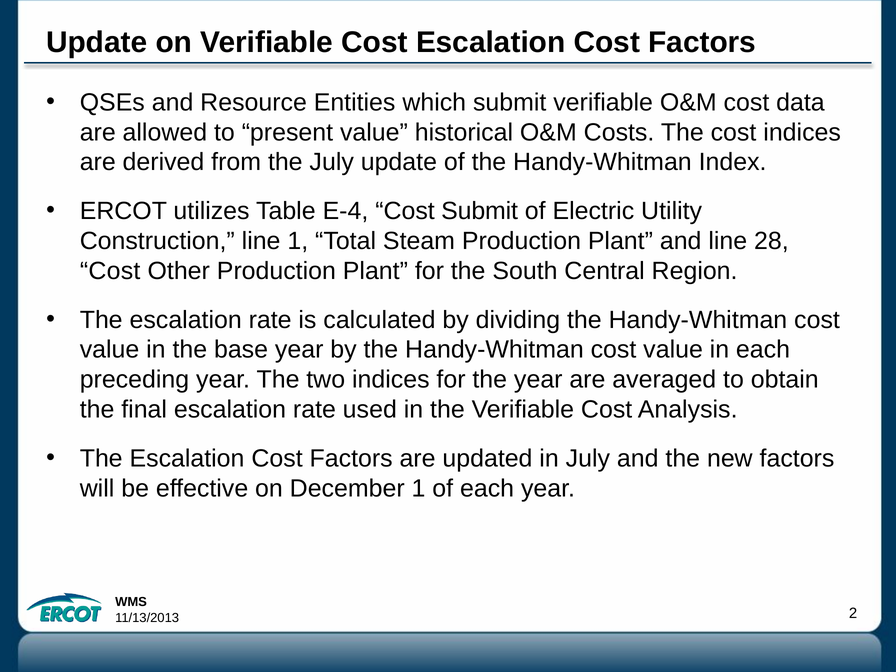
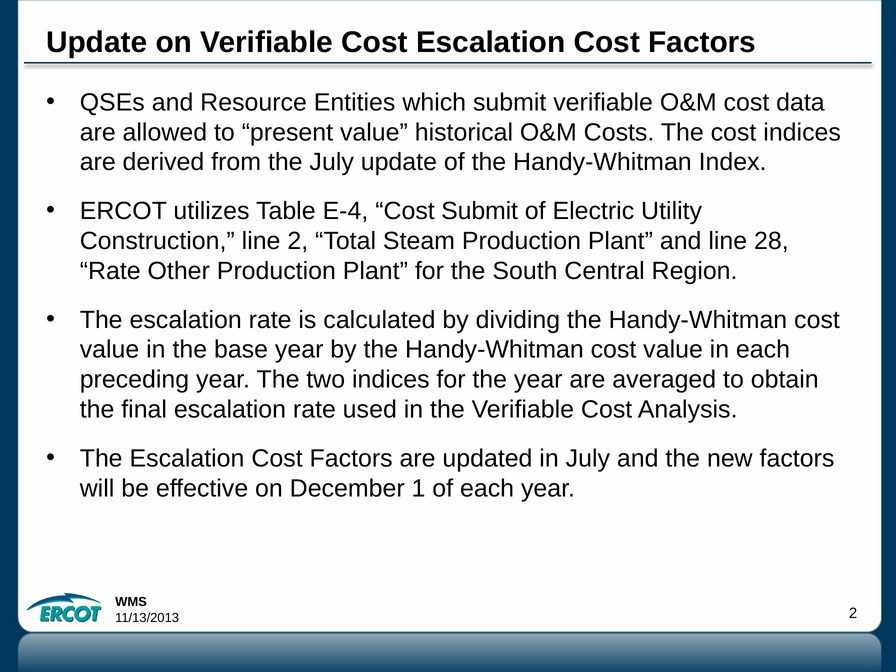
line 1: 1 -> 2 (298, 241)
Cost: Cost -> Rate (110, 271)
